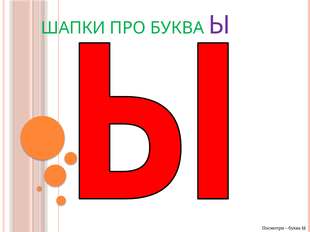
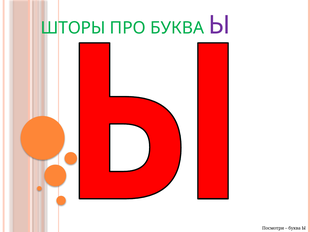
ШАПКИ: ШАПКИ -> ШТОРЫ (73, 28)
